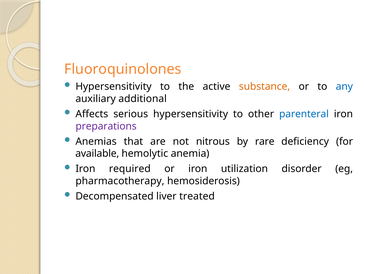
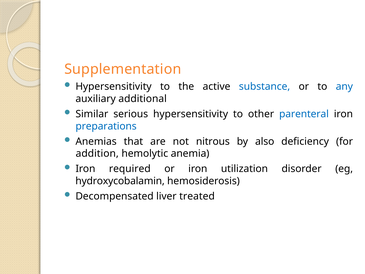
Fluoroquinolones: Fluoroquinolones -> Supplementation (123, 69)
substance colour: orange -> blue (265, 86)
Affects: Affects -> Similar (92, 114)
preparations colour: purple -> blue (106, 126)
rare: rare -> also (265, 141)
available: available -> addition (97, 153)
pharmacotherapy: pharmacotherapy -> hydroxycobalamin (120, 181)
